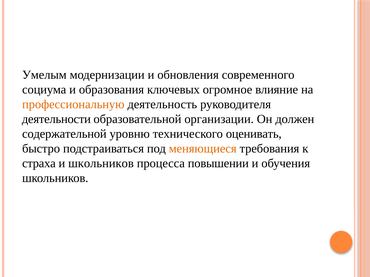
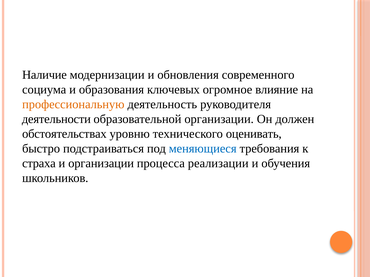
Умелым: Умелым -> Наличие (44, 75)
содержательной: содержательной -> обстоятельствах (64, 134)
меняющиеся colour: orange -> blue (203, 149)
и школьников: школьников -> организации (101, 164)
повышении: повышении -> реализации (218, 164)
